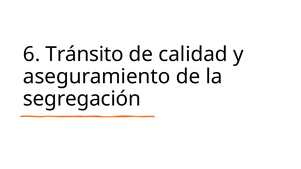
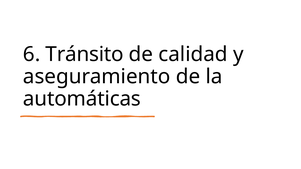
segregación: segregación -> automáticas (82, 99)
